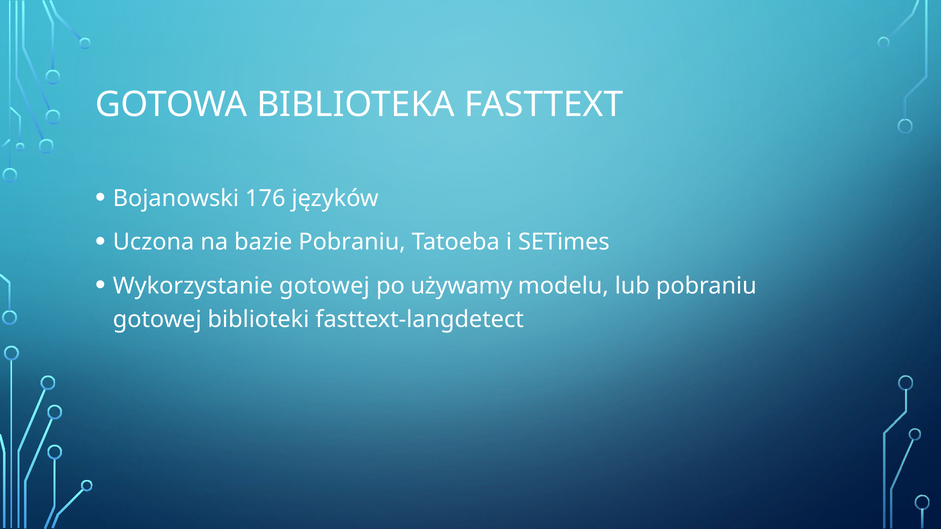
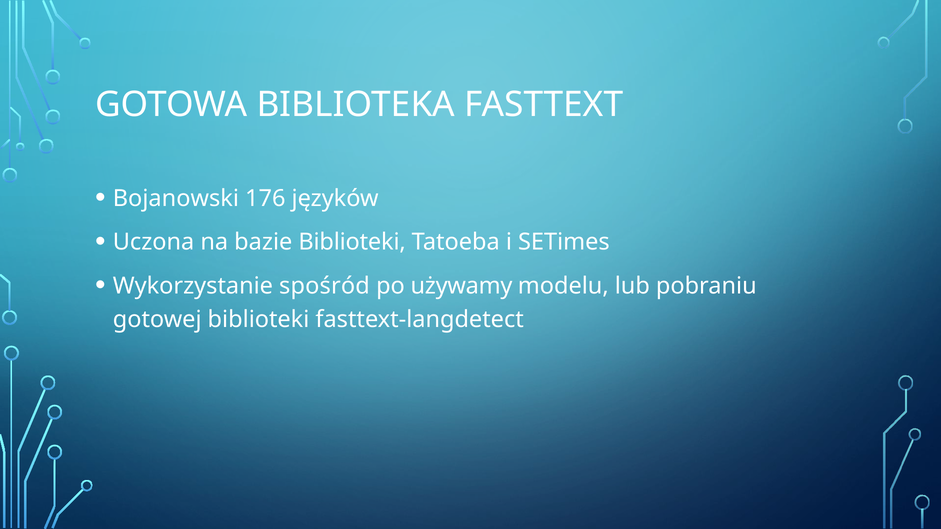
bazie Pobraniu: Pobraniu -> Biblioteki (352, 242)
Wykorzystanie gotowej: gotowej -> spośród (324, 286)
